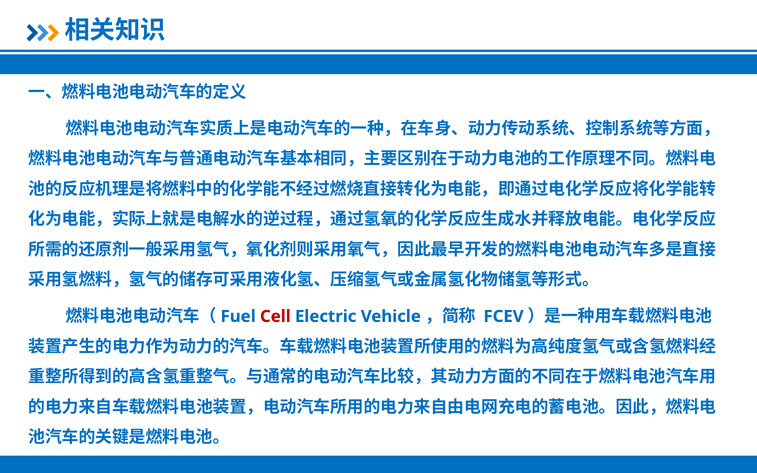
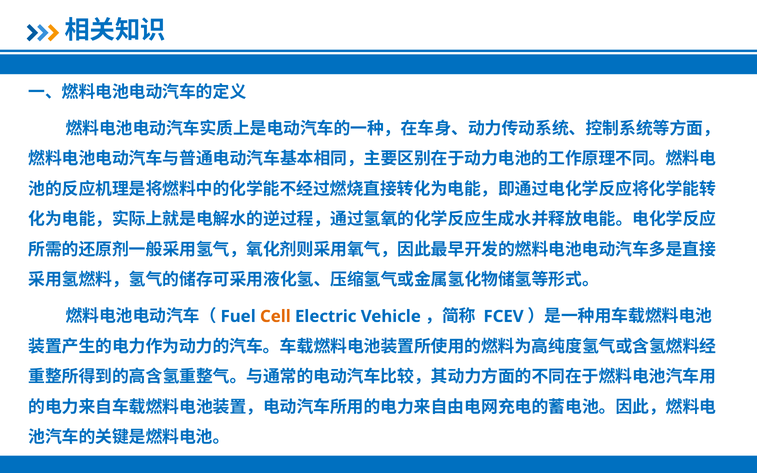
Cell colour: red -> orange (275, 316)
